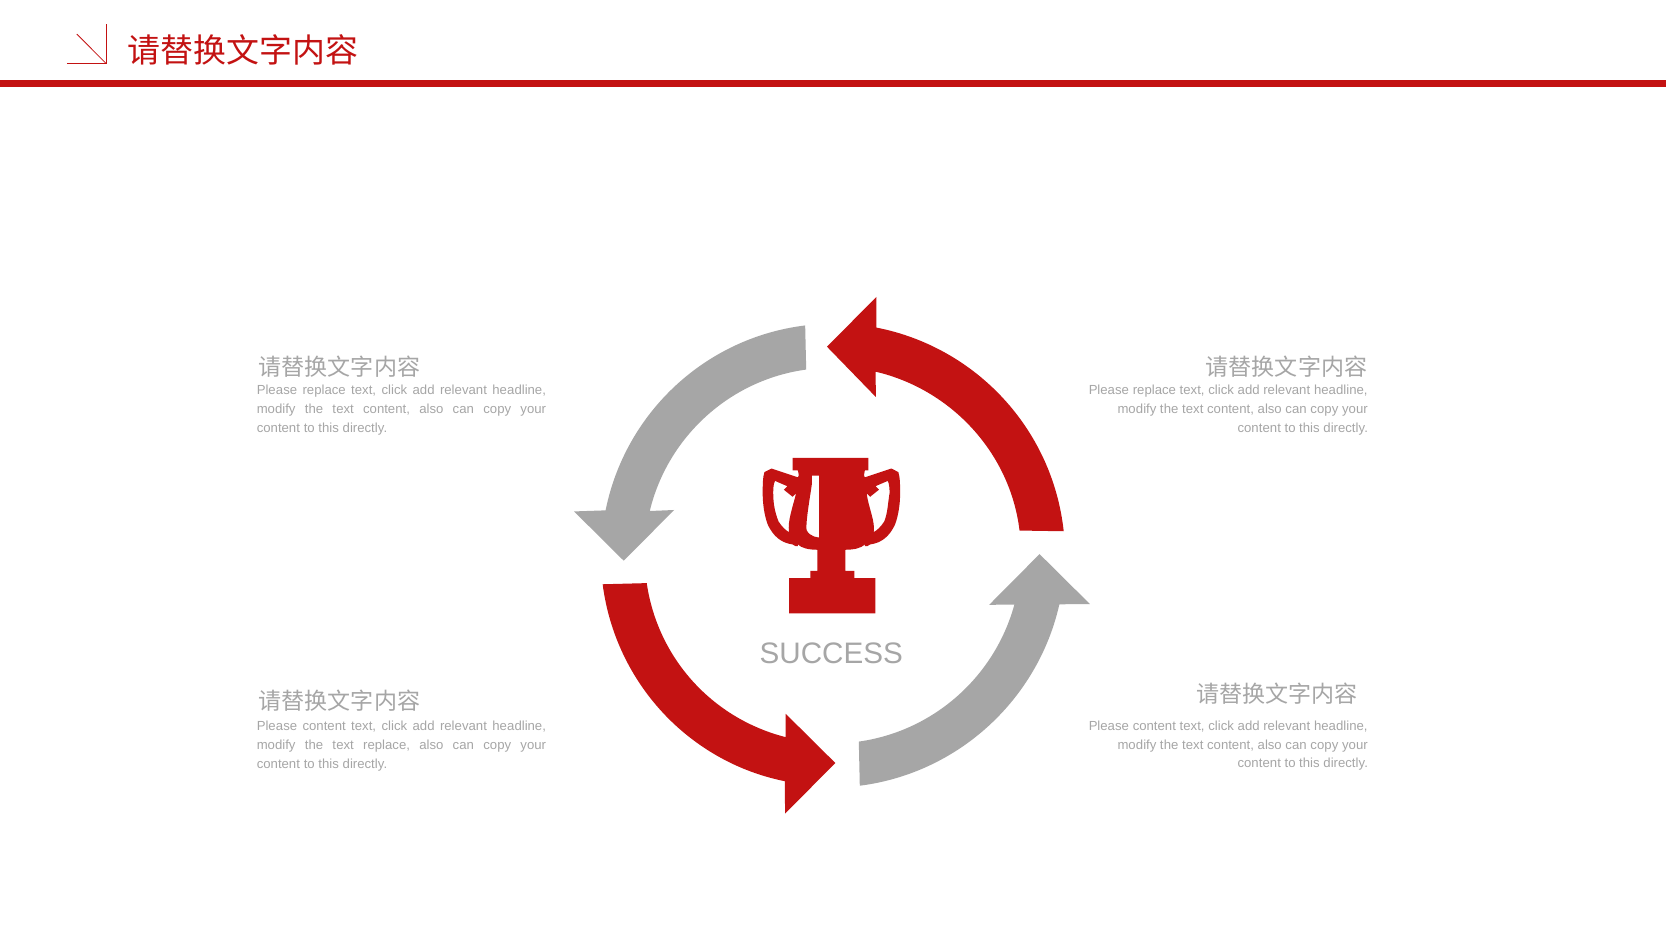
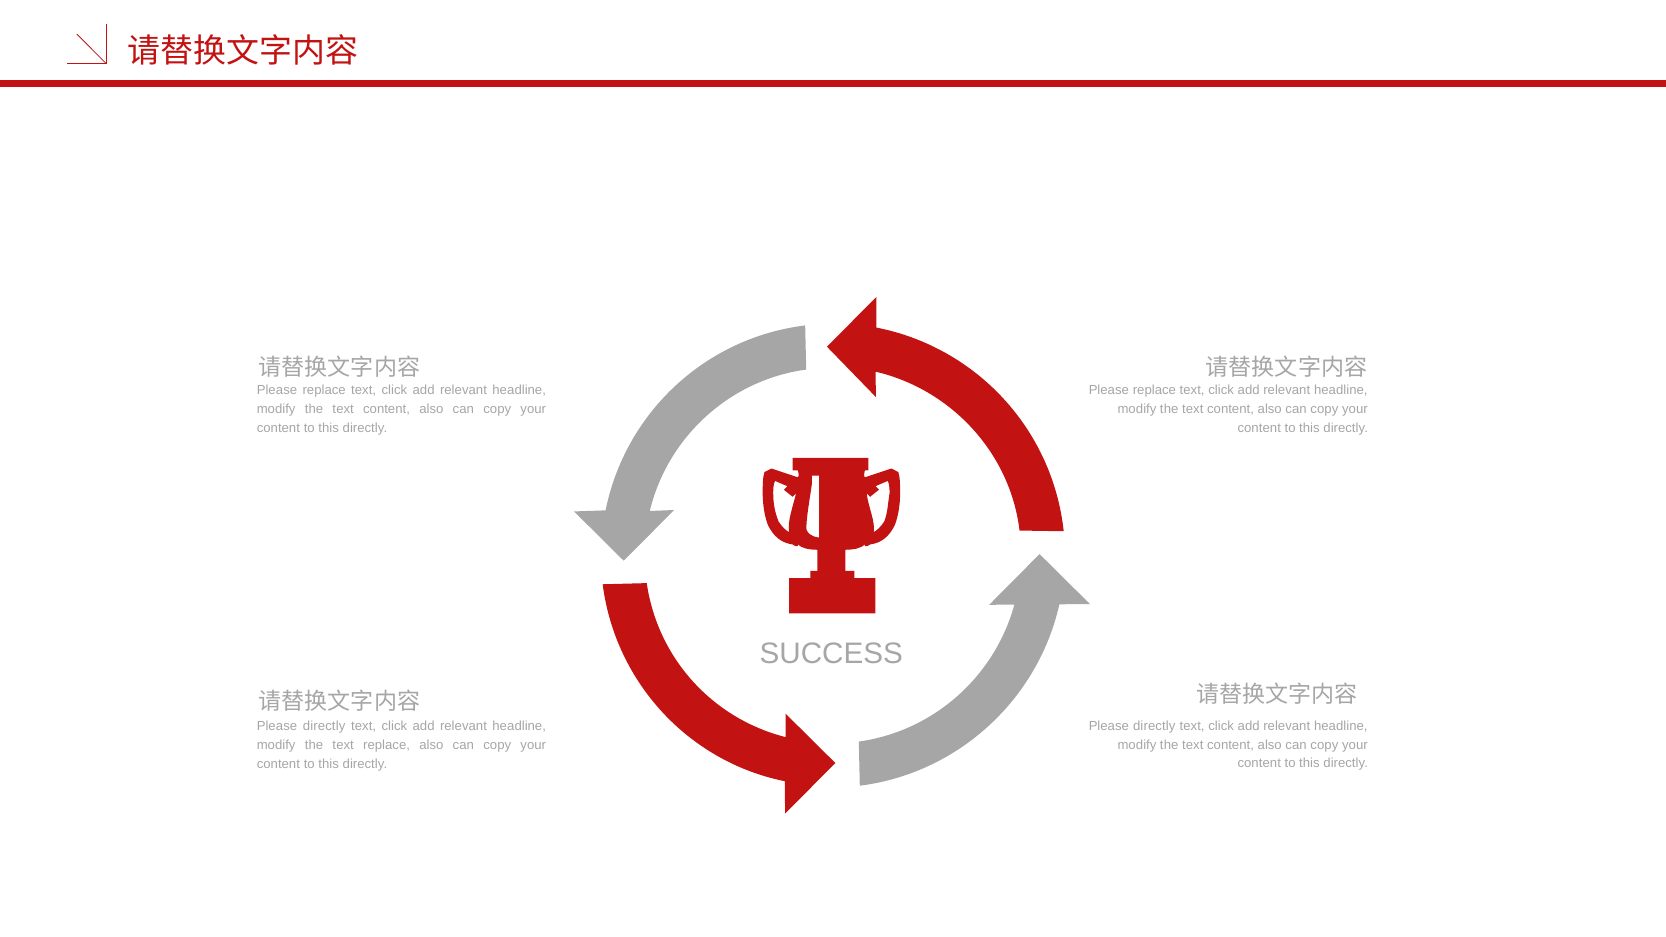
content: content -> directly (1154, 726)
content: content -> directly (324, 727)
